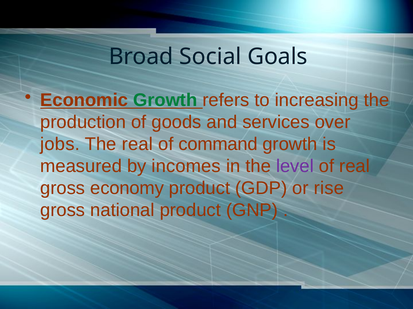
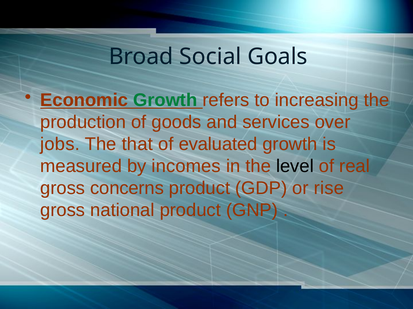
The real: real -> that (137, 144)
command: command -> evaluated (218, 144)
level colour: purple -> black (295, 167)
economy: economy -> concerns (127, 189)
